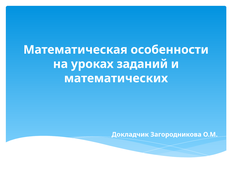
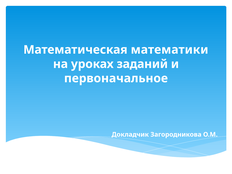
особенности: особенности -> математики (170, 50)
математических: математических -> первоначальное (116, 78)
